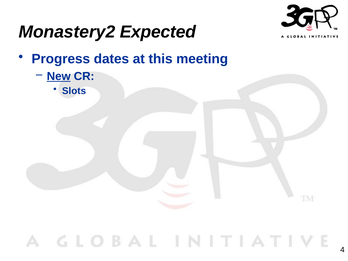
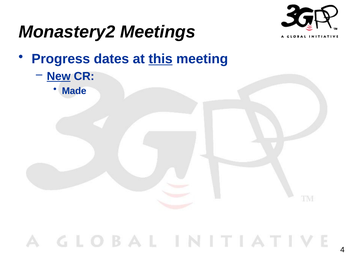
Expected: Expected -> Meetings (158, 32)
this underline: none -> present (161, 59)
Slots: Slots -> Made (74, 91)
